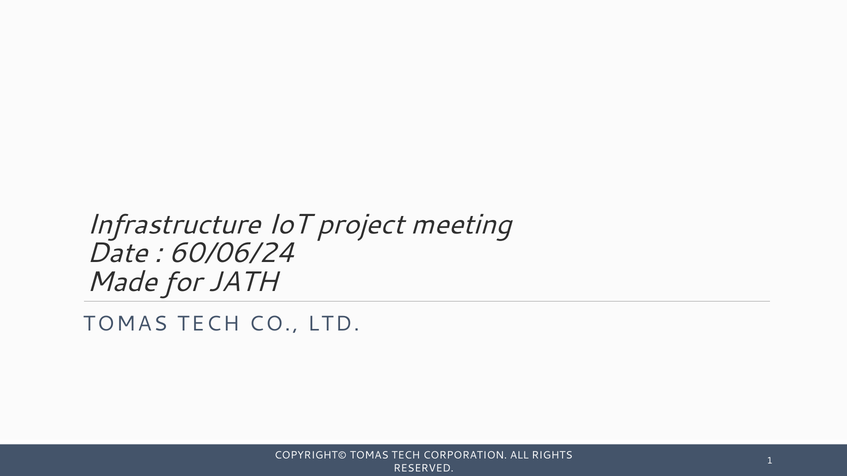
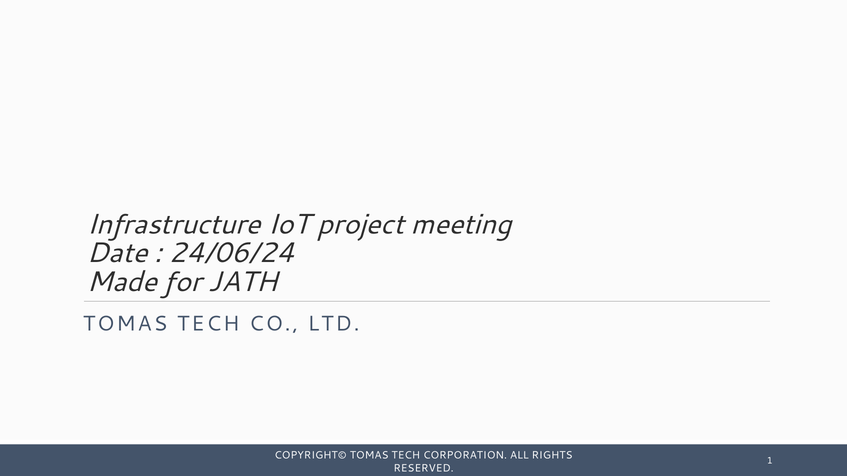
60/06/24: 60/06/24 -> 24/06/24 (232, 253)
